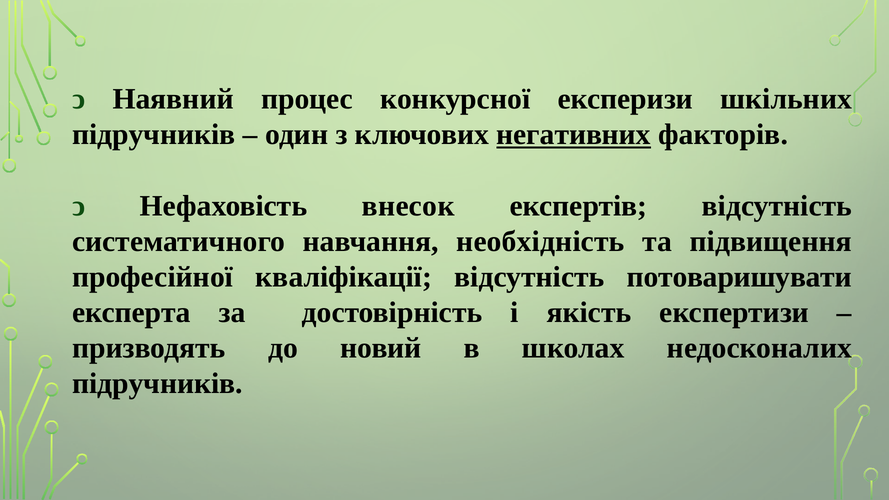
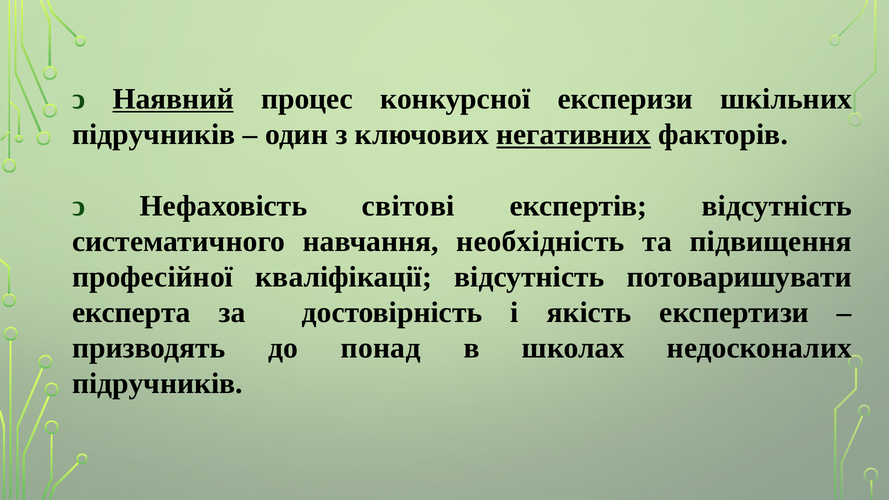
Наявний underline: none -> present (173, 99)
внесок: внесок -> світові (408, 206)
новий: новий -> понад (381, 348)
